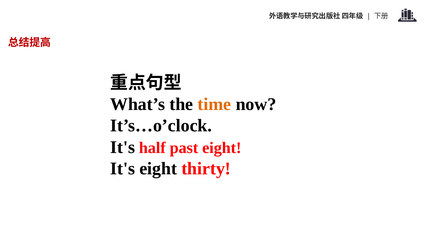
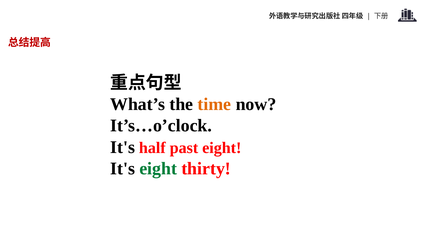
eight colour: black -> green (158, 168)
